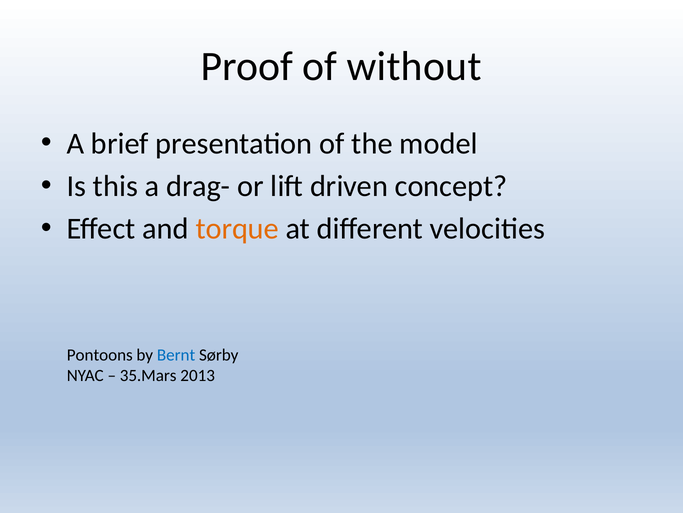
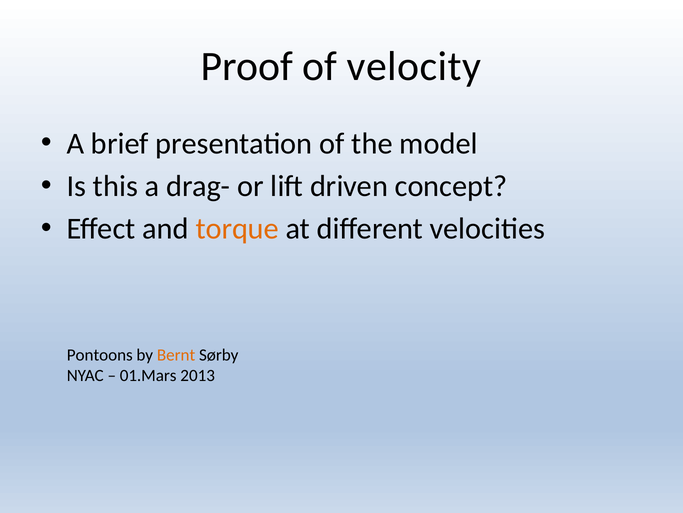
without: without -> velocity (414, 66)
Bernt colour: blue -> orange (176, 354)
35.Mars: 35.Mars -> 01.Mars (148, 375)
